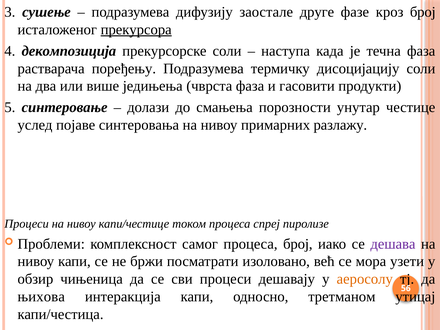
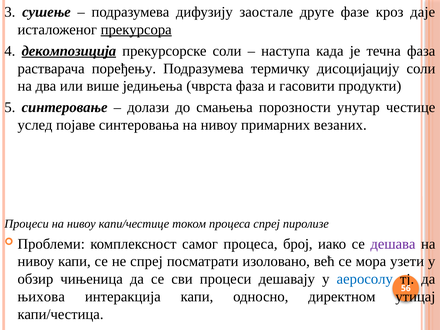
кроз број: број -> даје (423, 12)
декомпозиција underline: none -> present (69, 51)
разлажу: разлажу -> везаних (340, 125)
не бржи: бржи -> спреј (146, 261)
аеросолу colour: orange -> blue (365, 279)
третманом: третманом -> директном (342, 297)
